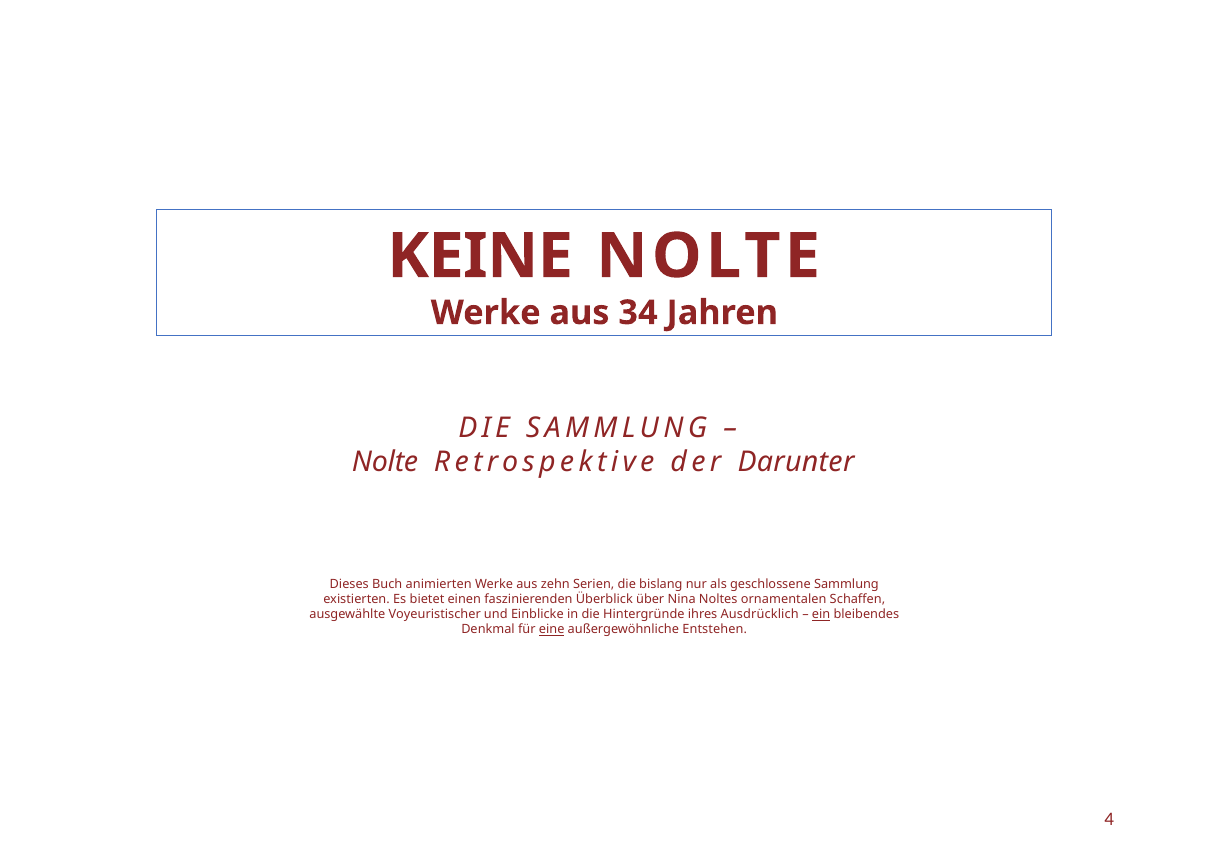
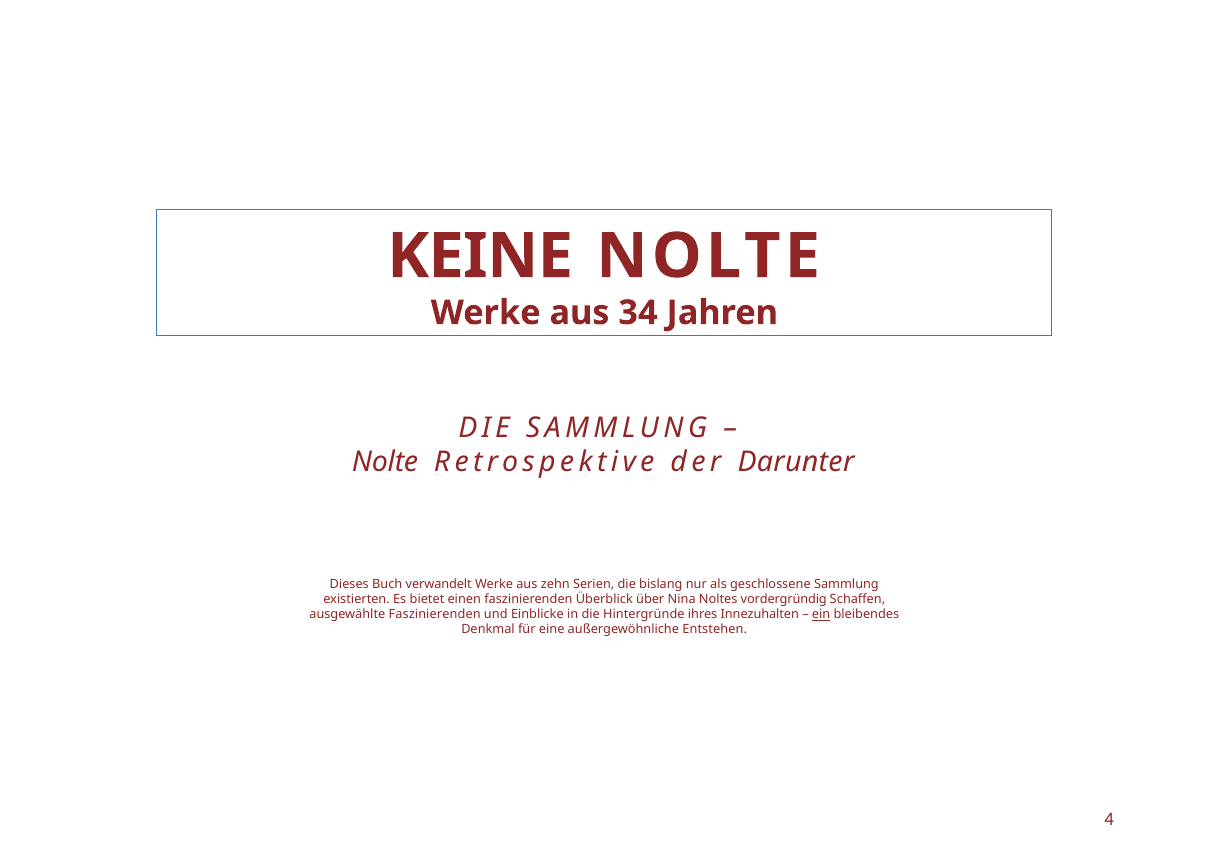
animierten: animierten -> verwandelt (439, 584)
ornamentalen: ornamentalen -> vordergründig (784, 599)
ausgewählte Voyeuristischer: Voyeuristischer -> Faszinierenden (435, 615)
Ausdrücklich: Ausdrücklich -> Innezuhalten (760, 615)
eine underline: present -> none (552, 630)
